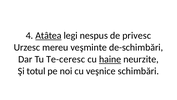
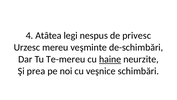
Atâtea underline: present -> none (48, 35)
Te-ceresc: Te-ceresc -> Te-mereu (66, 59)
totul: totul -> prea (36, 71)
